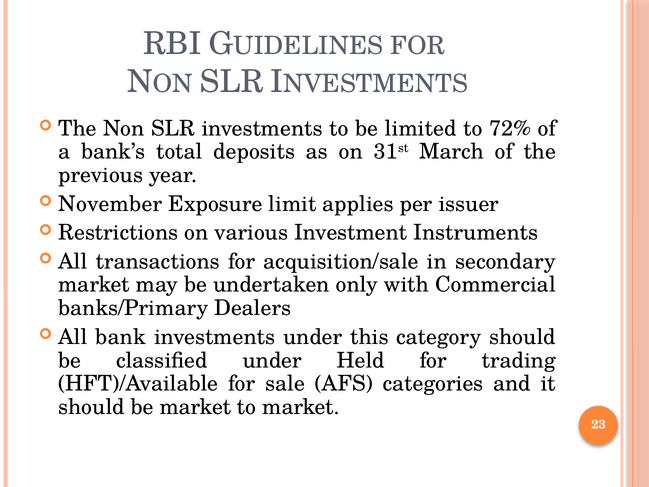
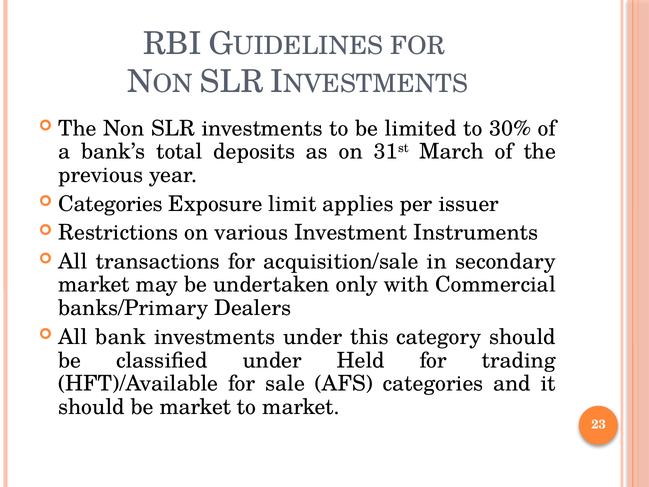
72%: 72% -> 30% (510, 128)
November: November -> Categories (110, 204)
